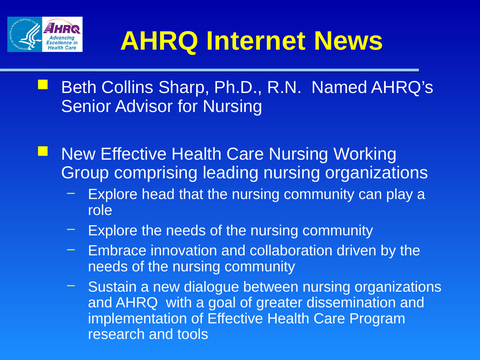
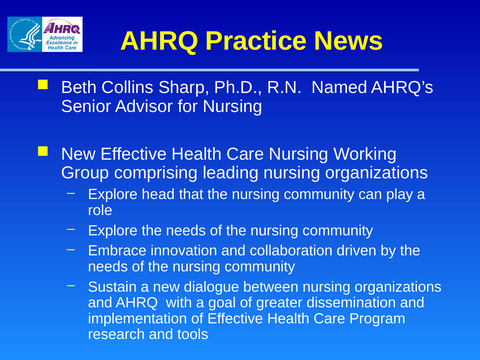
Internet: Internet -> Practice (256, 41)
